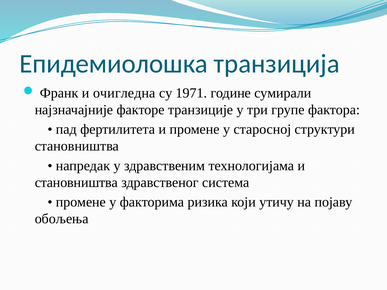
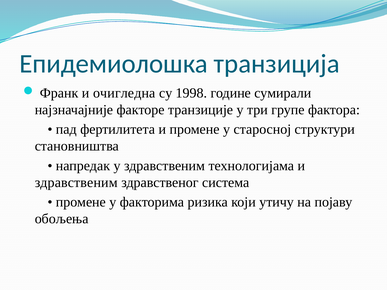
1971: 1971 -> 1998 (191, 93)
становништва: становништва -> здравственим (76, 183)
